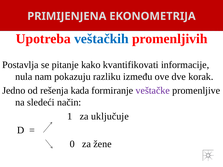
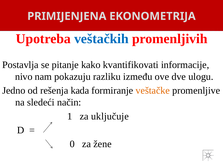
nula: nula -> nivo (24, 77)
korak: korak -> ulogu (201, 77)
veštačke colour: purple -> orange (153, 91)
